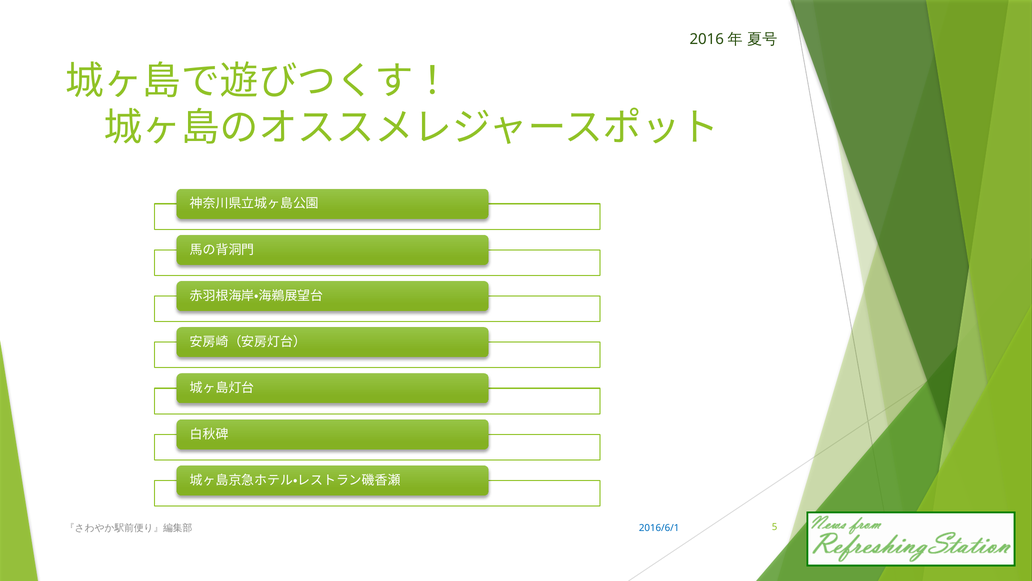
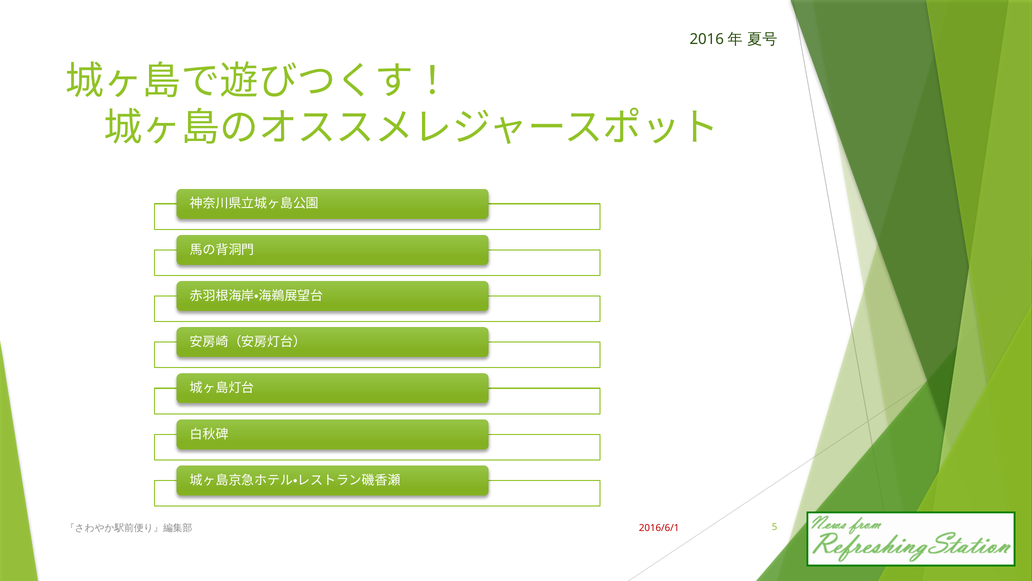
2016/6/1 colour: blue -> red (659, 527)
